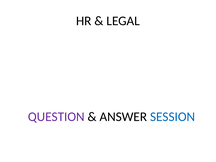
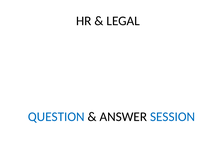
QUESTION colour: purple -> blue (56, 117)
